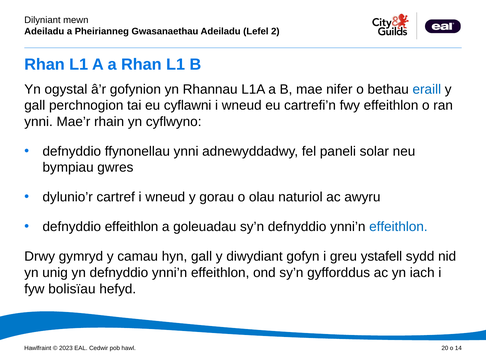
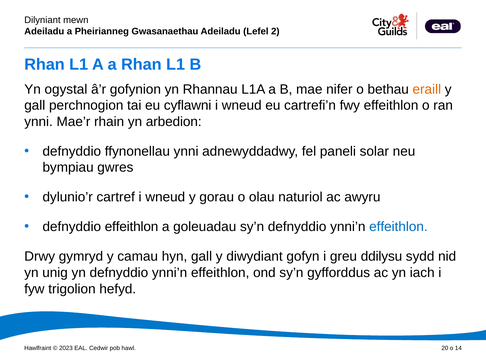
eraill colour: blue -> orange (427, 89)
cyflwyno: cyflwyno -> arbedion (174, 122)
ystafell: ystafell -> ddilysu (381, 257)
bolisïau: bolisïau -> trigolion (72, 289)
